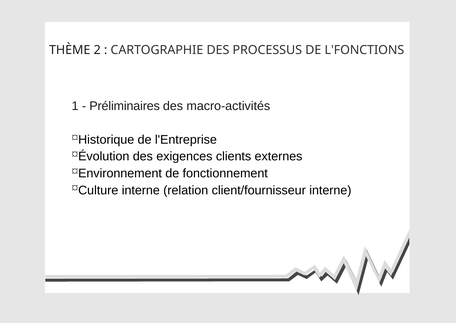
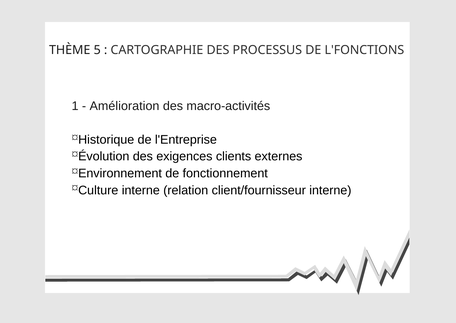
2: 2 -> 5 (97, 50)
Préliminaires: Préliminaires -> Amélioration (125, 106)
